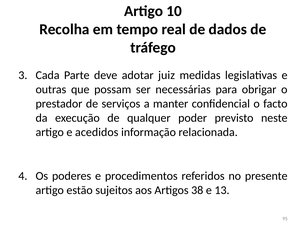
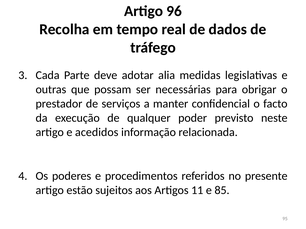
10: 10 -> 96 (174, 11)
juiz: juiz -> alia (167, 75)
38: 38 -> 11 (197, 191)
13: 13 -> 85 (222, 191)
